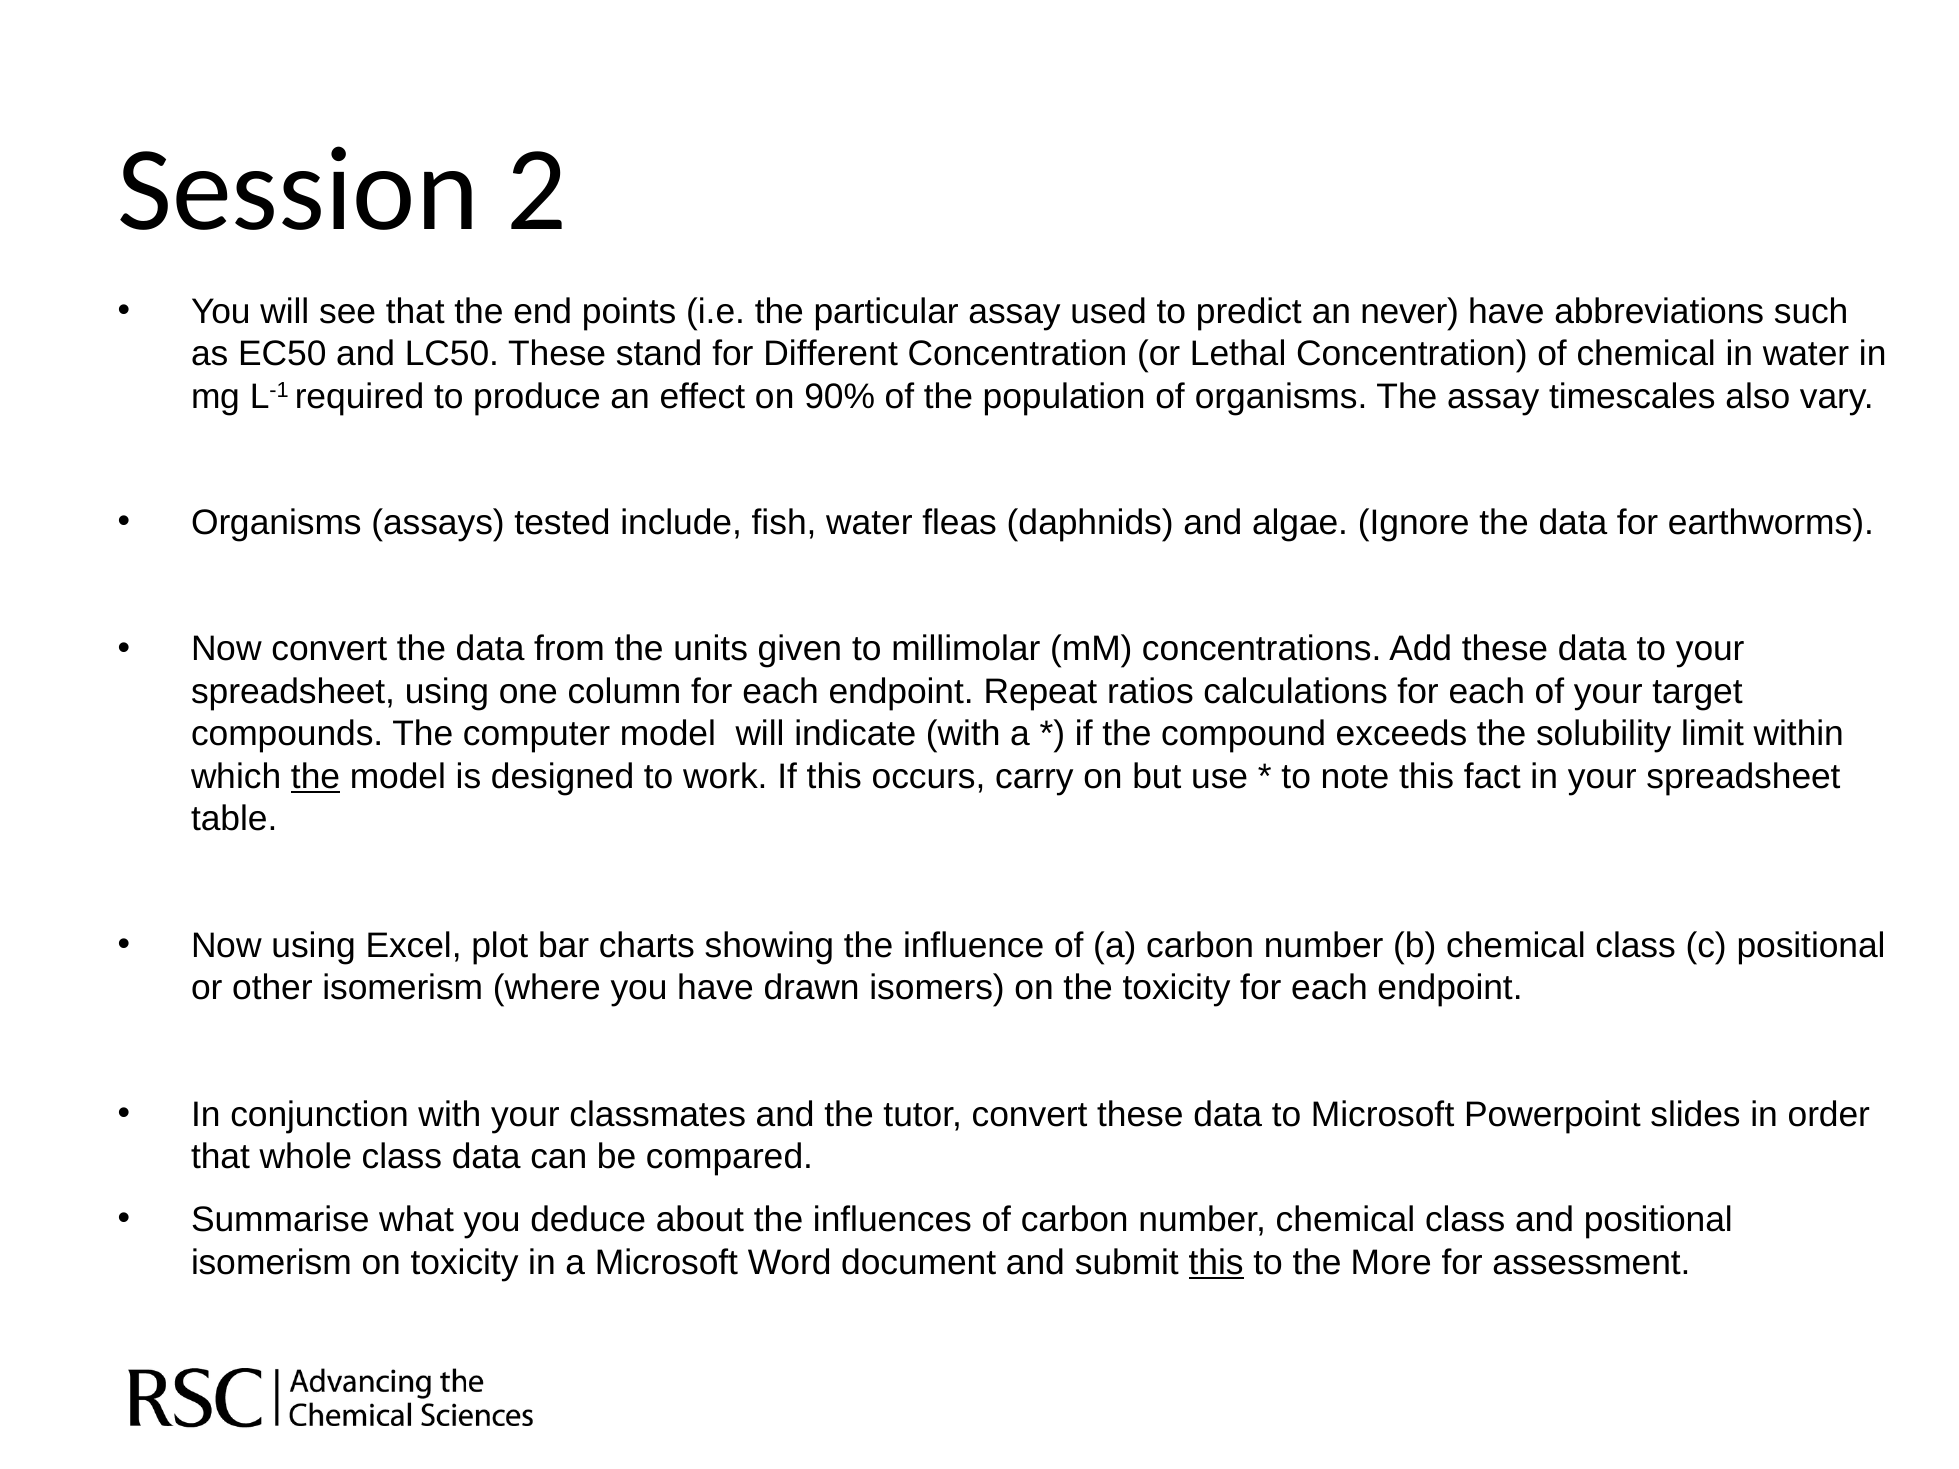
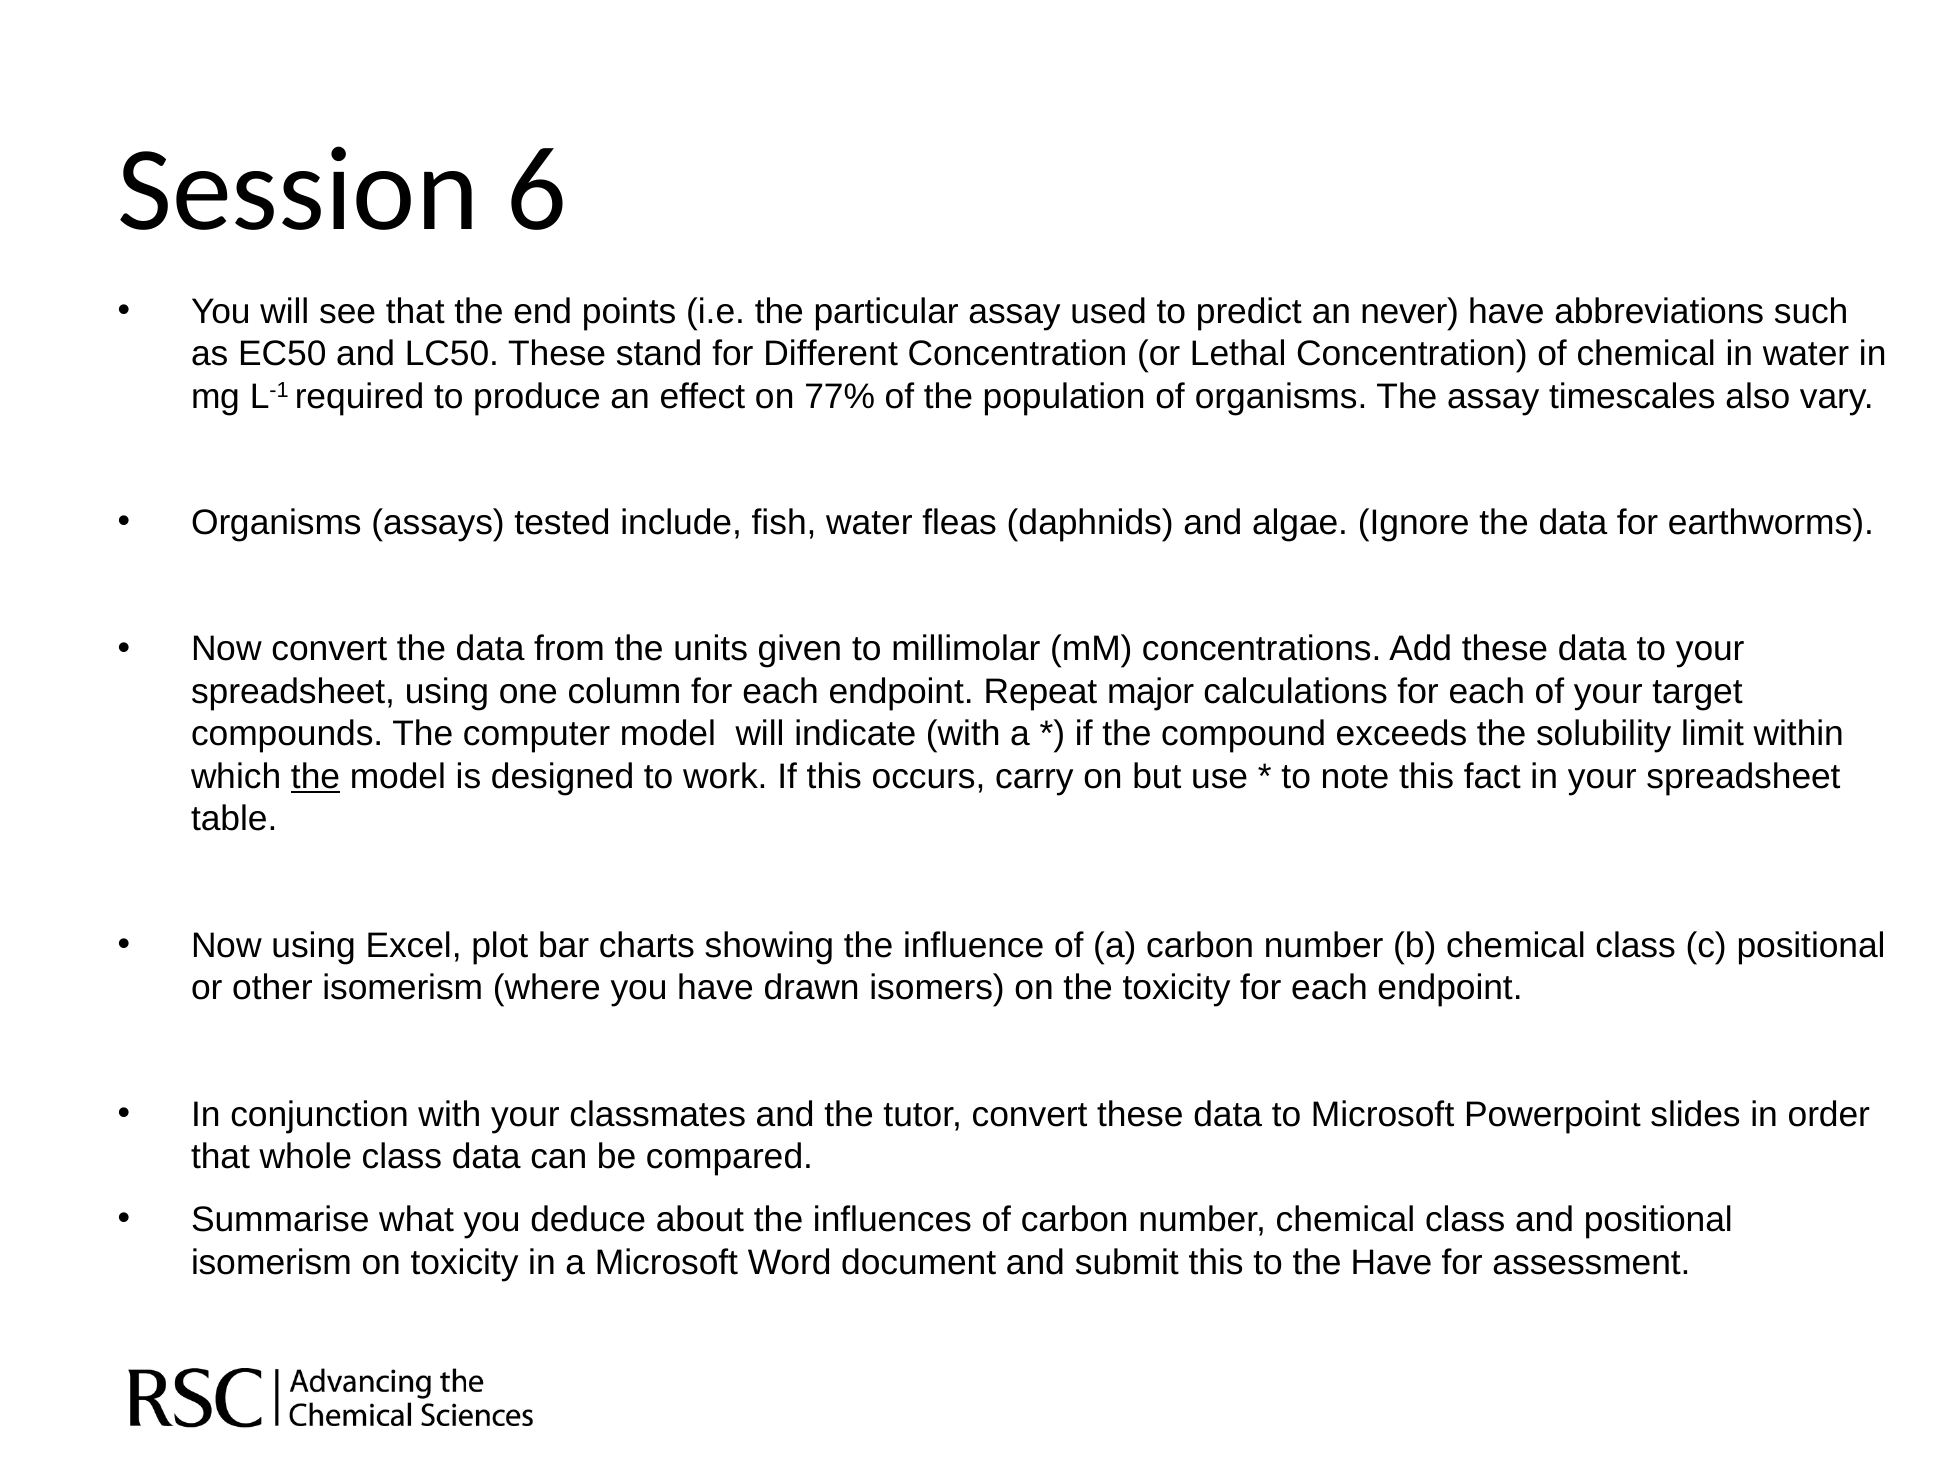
2: 2 -> 6 (536, 190)
90%: 90% -> 77% (840, 397)
ratios: ratios -> major (1151, 692)
this underline: present -> none (1216, 1263)
the More: More -> Have (1391, 1263)
